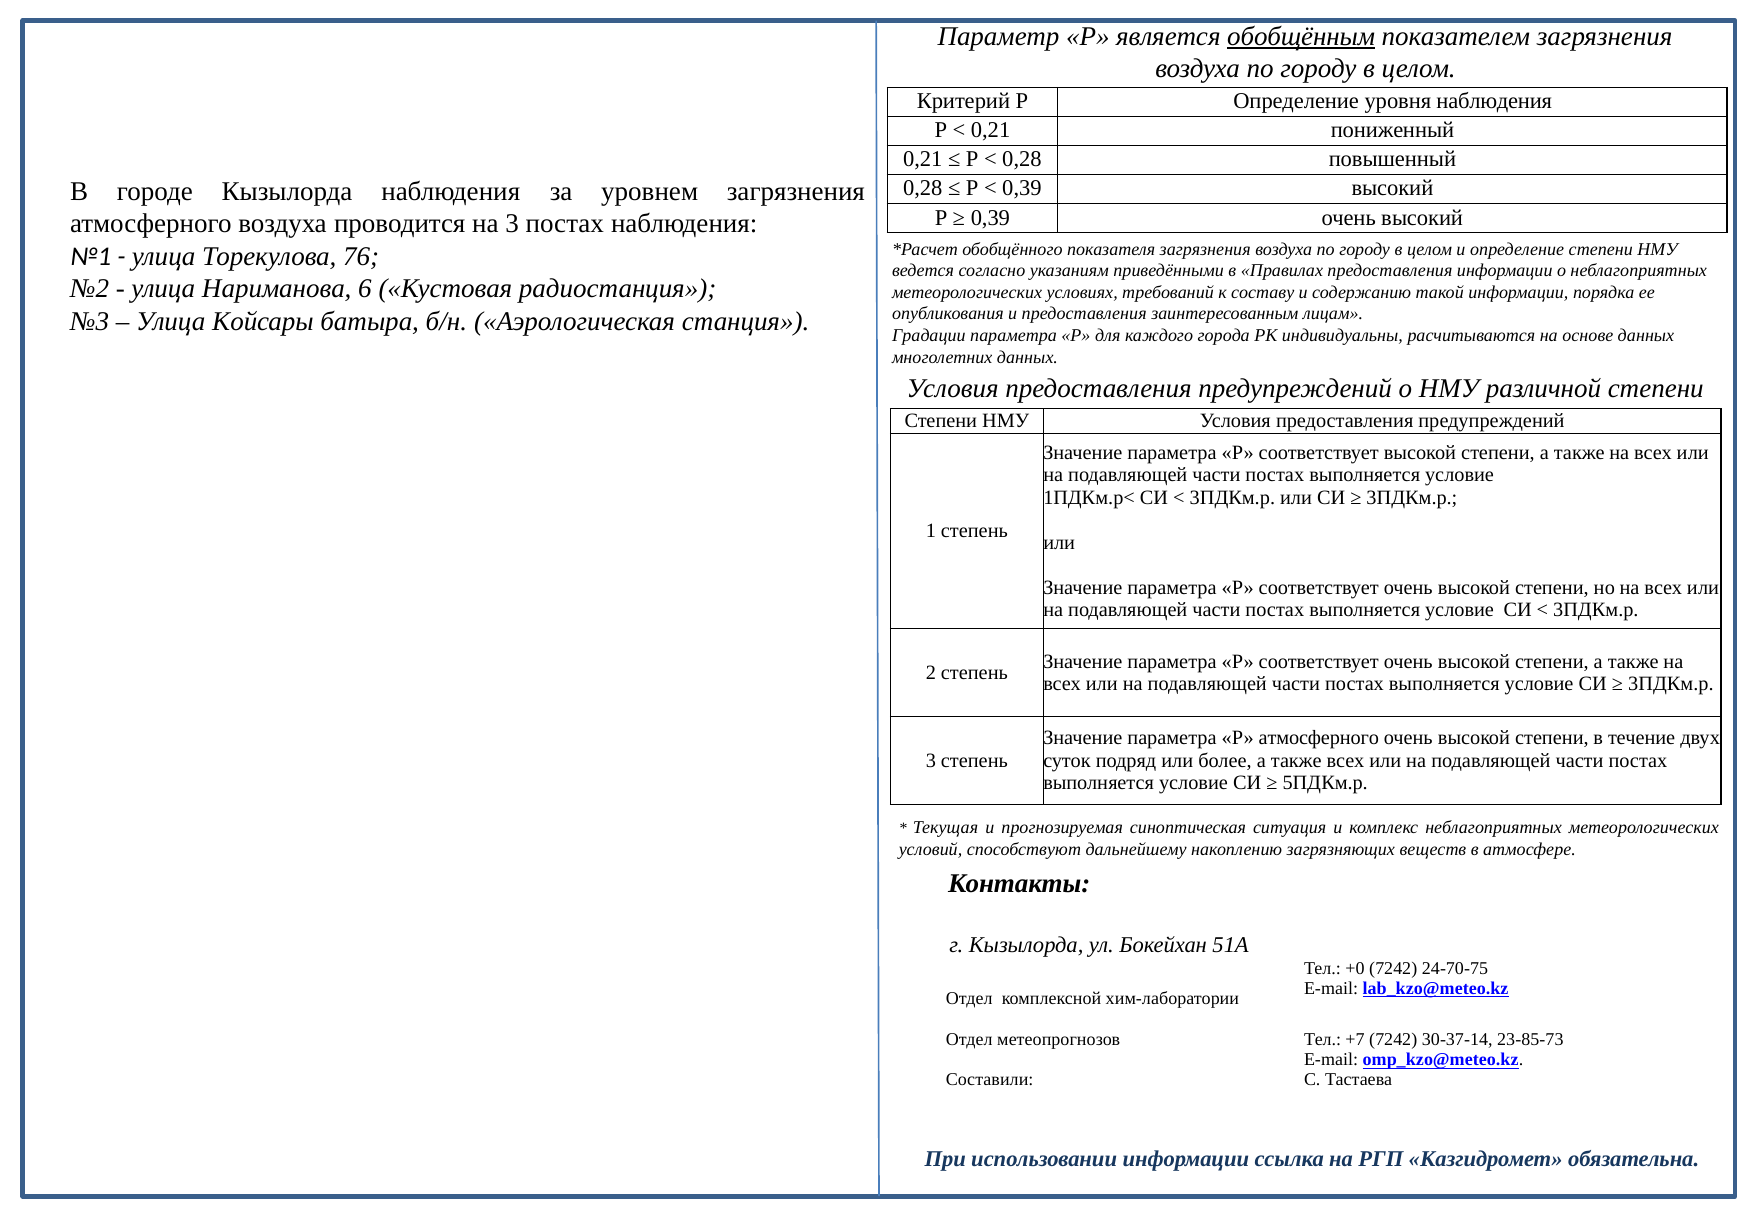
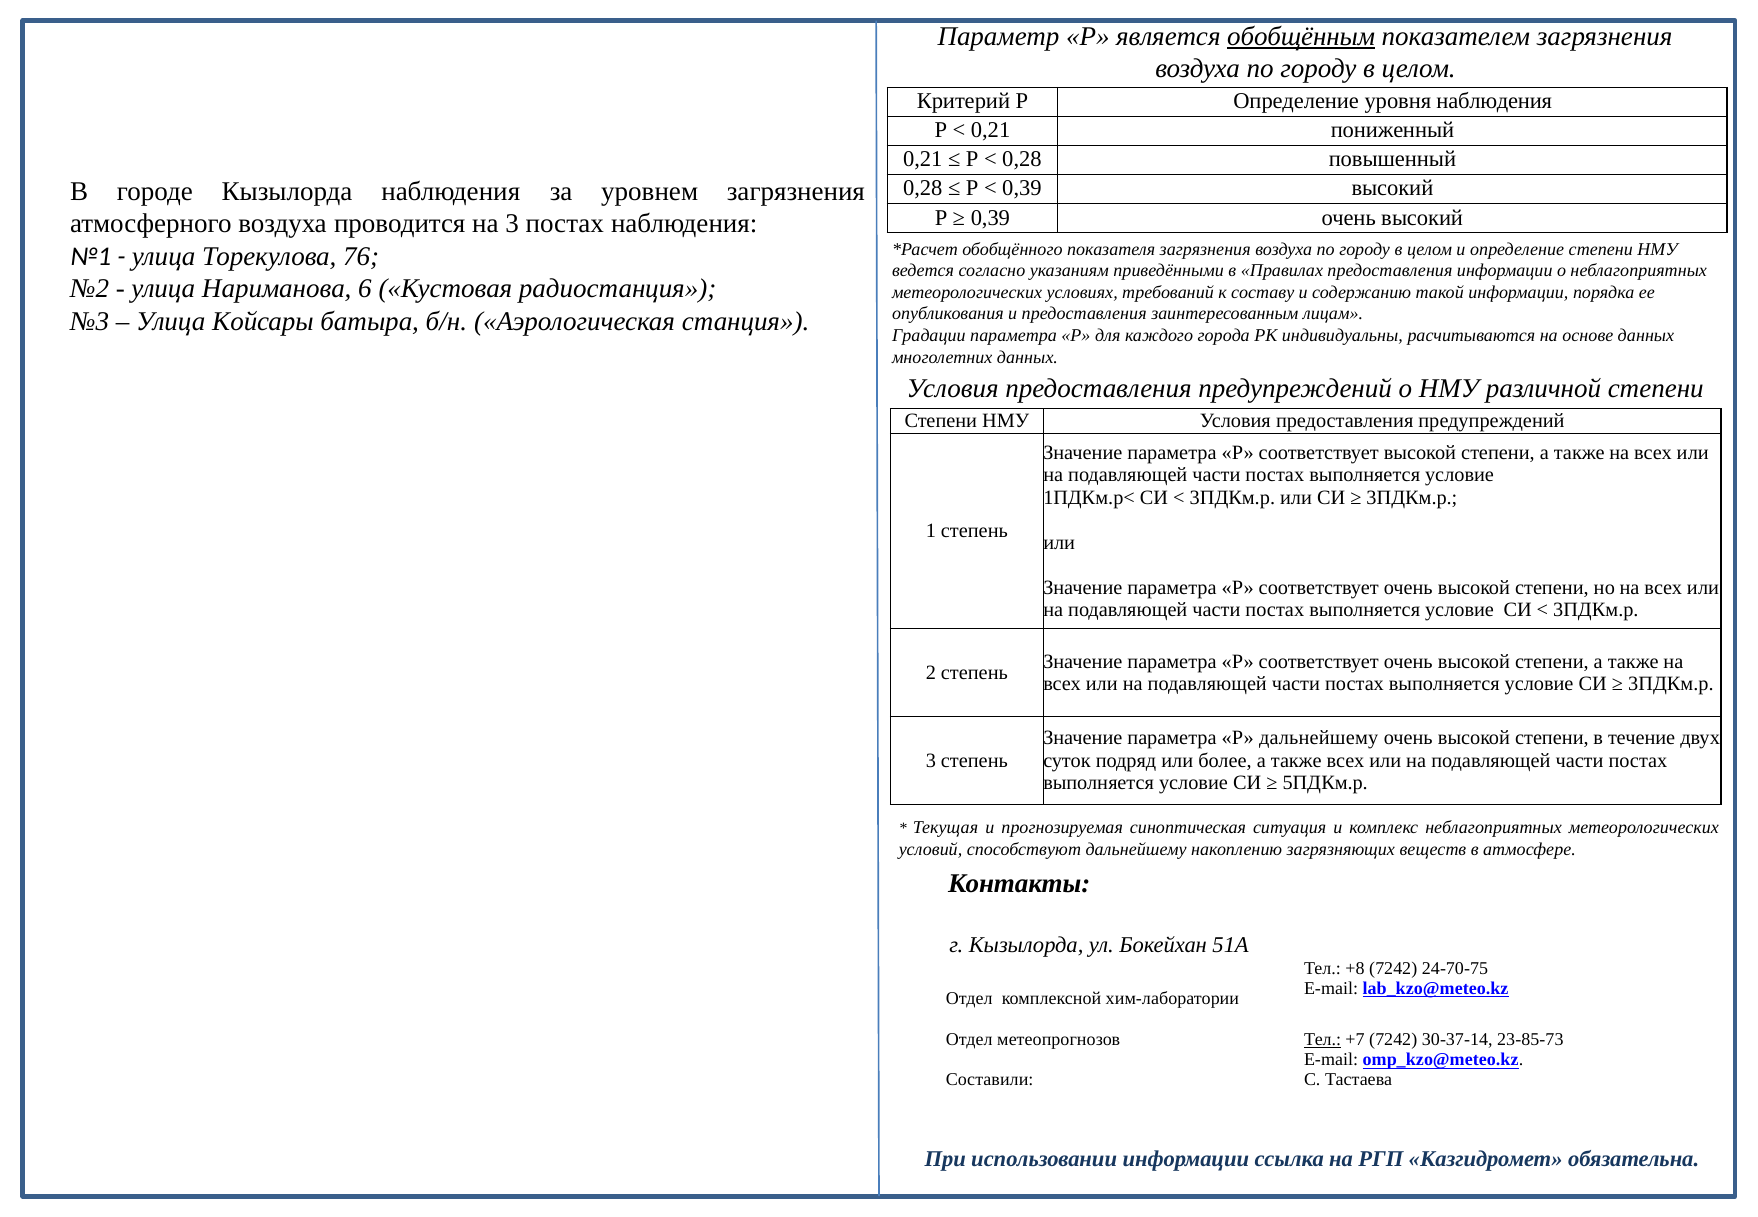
Р атмосферного: атмосферного -> дальнейшему (1319, 738)
+0: +0 -> +8 (1355, 969)
Тел underline: none -> present (1323, 1040)
